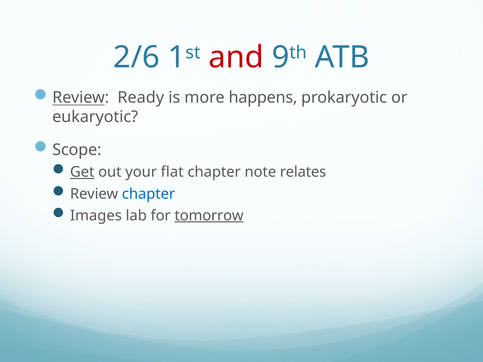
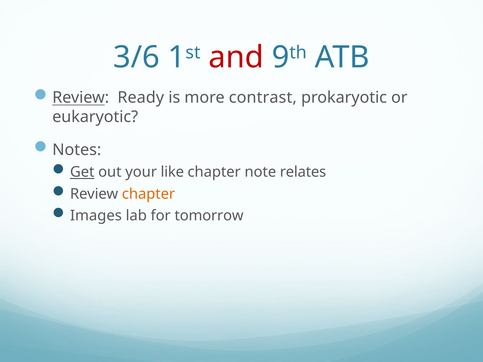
2/6: 2/6 -> 3/6 (137, 58)
happens: happens -> contrast (263, 98)
Scope: Scope -> Notes (77, 150)
flat: flat -> like (172, 172)
chapter colour: blue -> orange (148, 194)
tomorrow underline: present -> none (209, 216)
